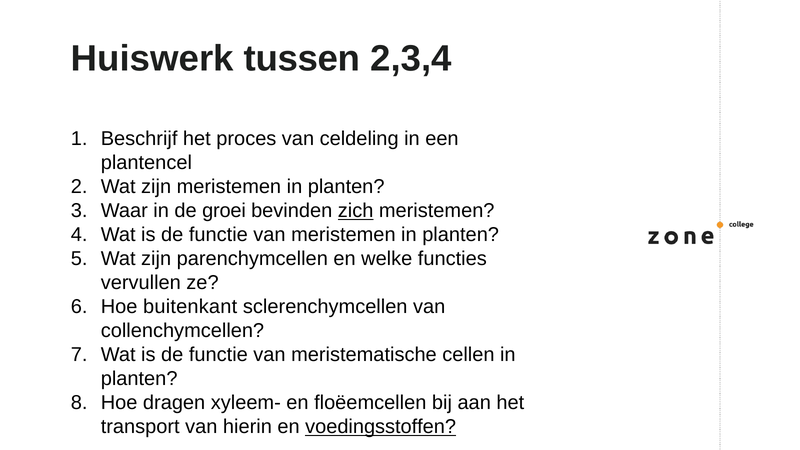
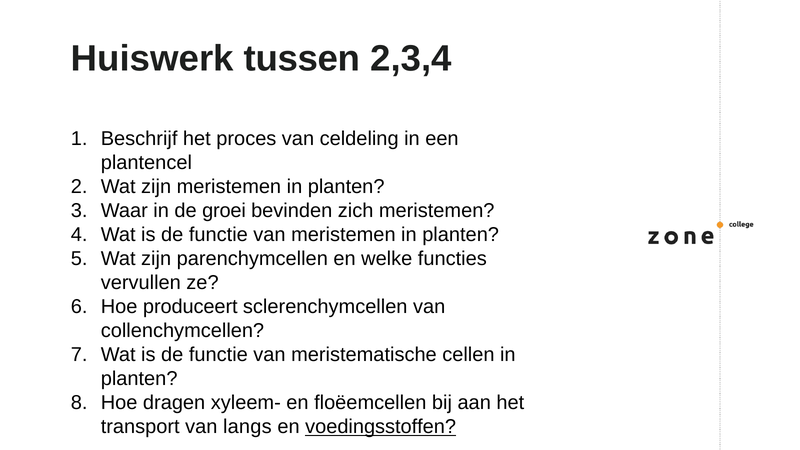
zich underline: present -> none (356, 211)
buitenkant: buitenkant -> produceert (190, 307)
hierin: hierin -> langs (247, 427)
